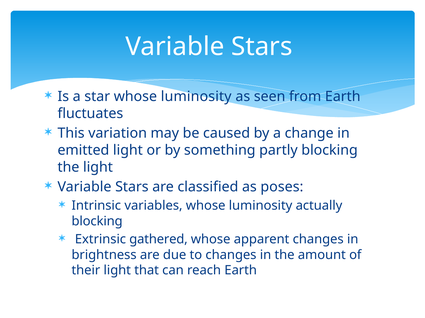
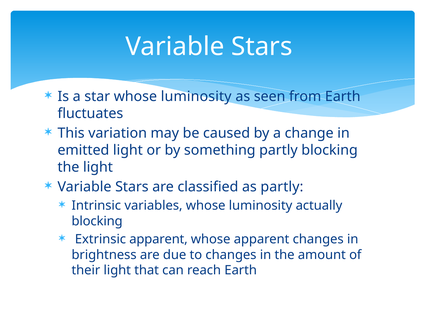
as poses: poses -> partly (282, 187)
Extrinsic gathered: gathered -> apparent (159, 240)
